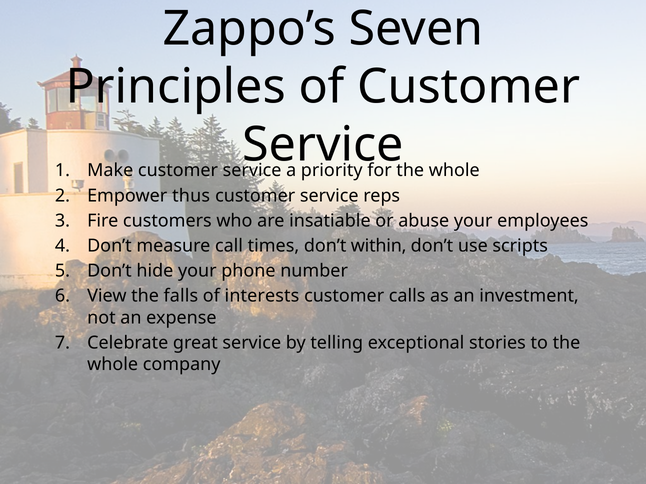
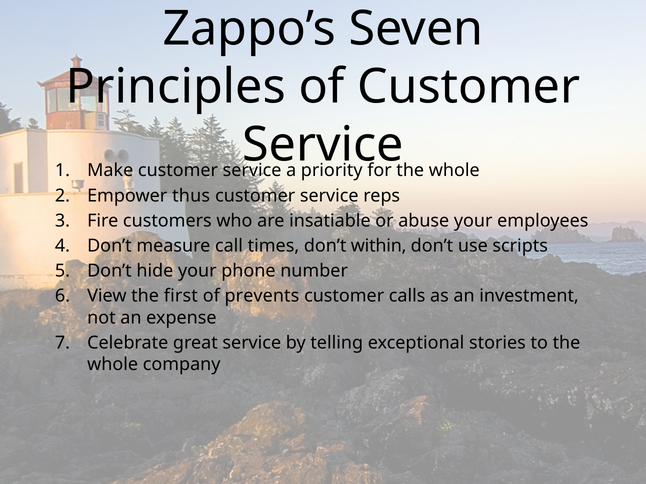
falls: falls -> first (181, 296)
interests: interests -> prevents (262, 296)
